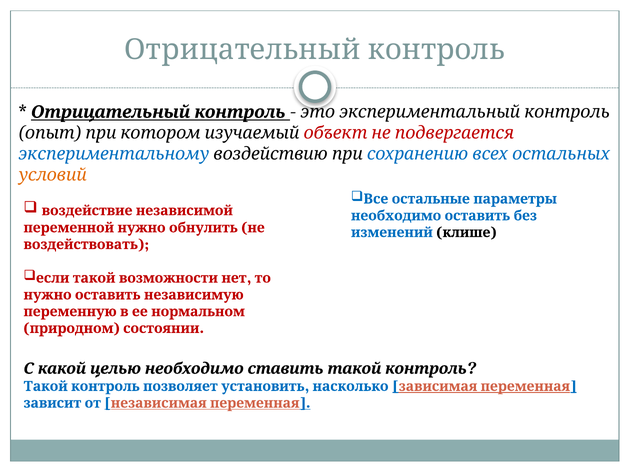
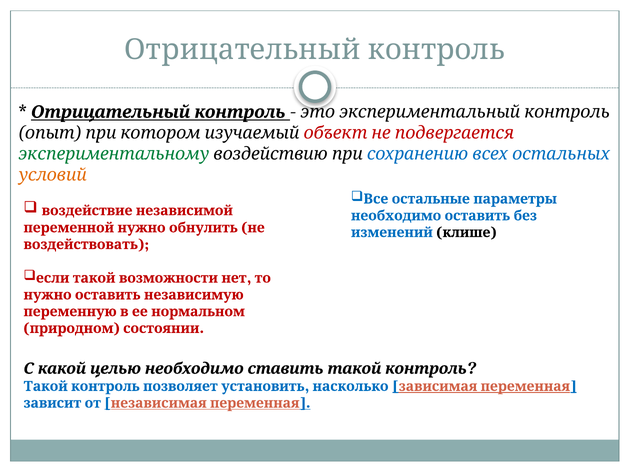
экспериментальному colour: blue -> green (114, 154)
